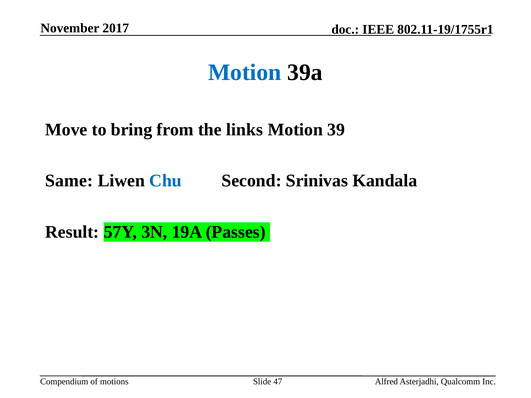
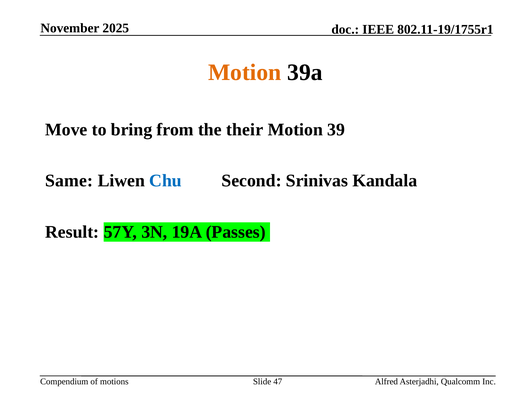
2017: 2017 -> 2025 (116, 28)
Motion colour: blue -> orange (245, 72)
links: links -> their (245, 130)
